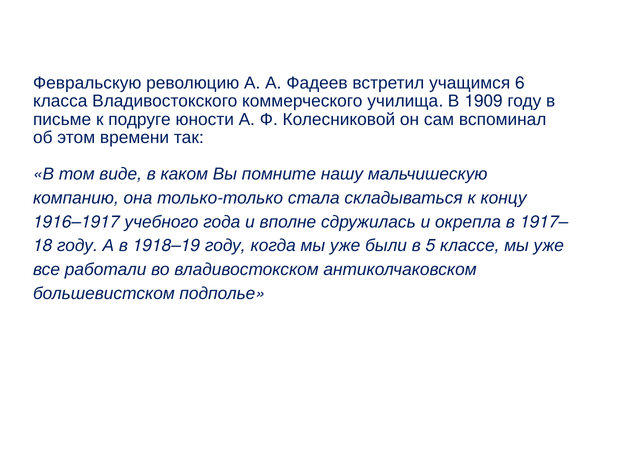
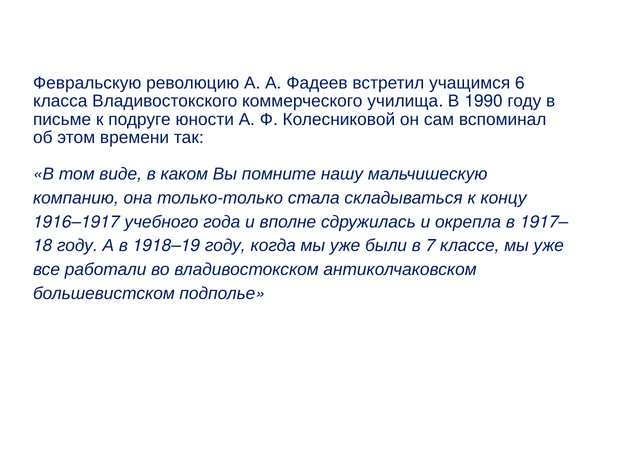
1909: 1909 -> 1990 (484, 101)
5: 5 -> 7 (431, 246)
